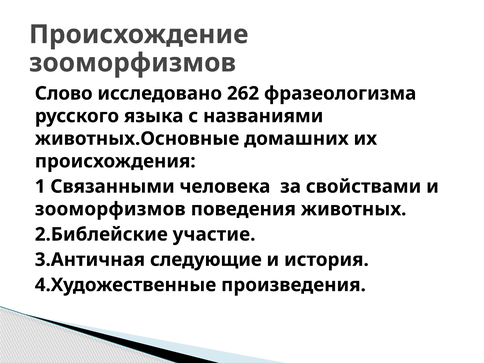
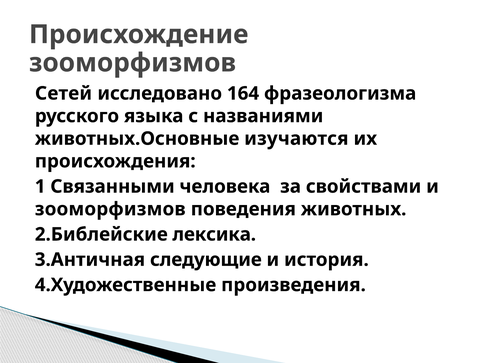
Слово: Слово -> Сетей (64, 93)
262: 262 -> 164 (243, 93)
домашних: домашних -> изучаются (296, 139)
участие: участие -> лексика (214, 234)
